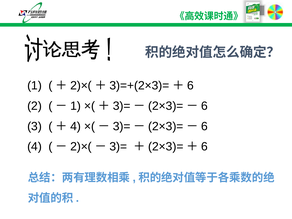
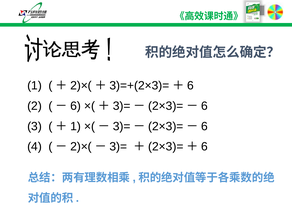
1: 1 -> 6 (76, 106)
4: 4 -> 1 (76, 126)
